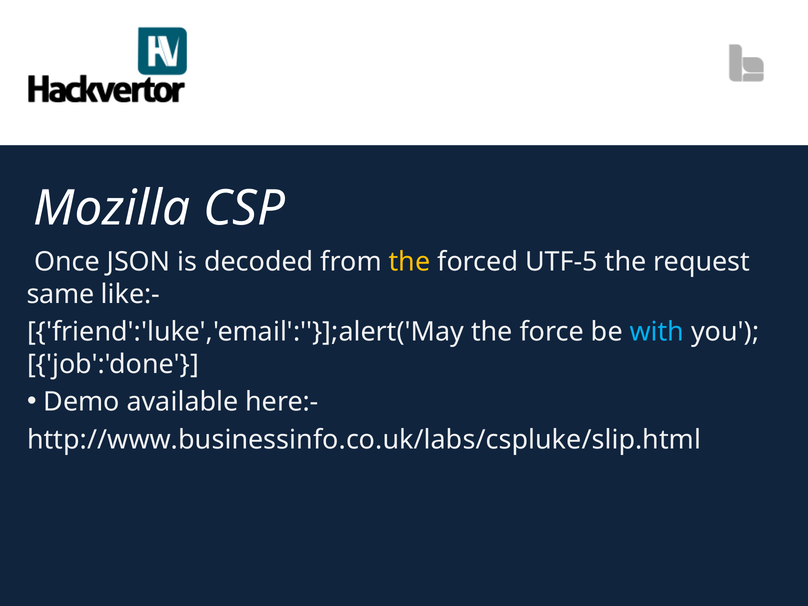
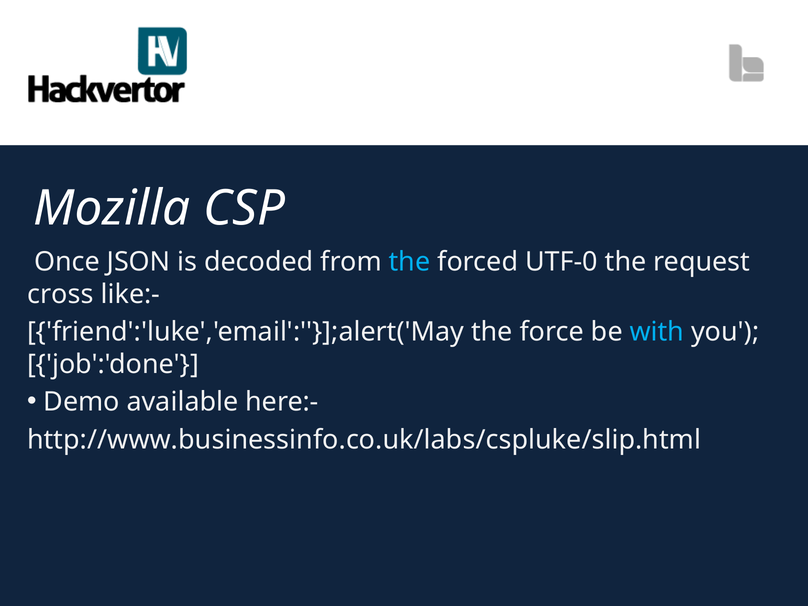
the colour: yellow -> light blue (410, 262)
UTF-5: UTF-5 -> UTF-0 (562, 262)
same: same -> cross (60, 294)
